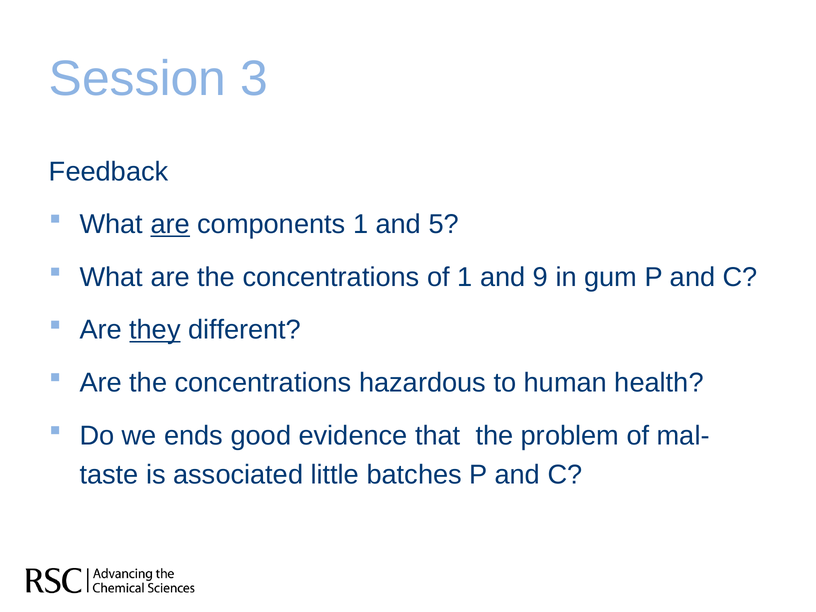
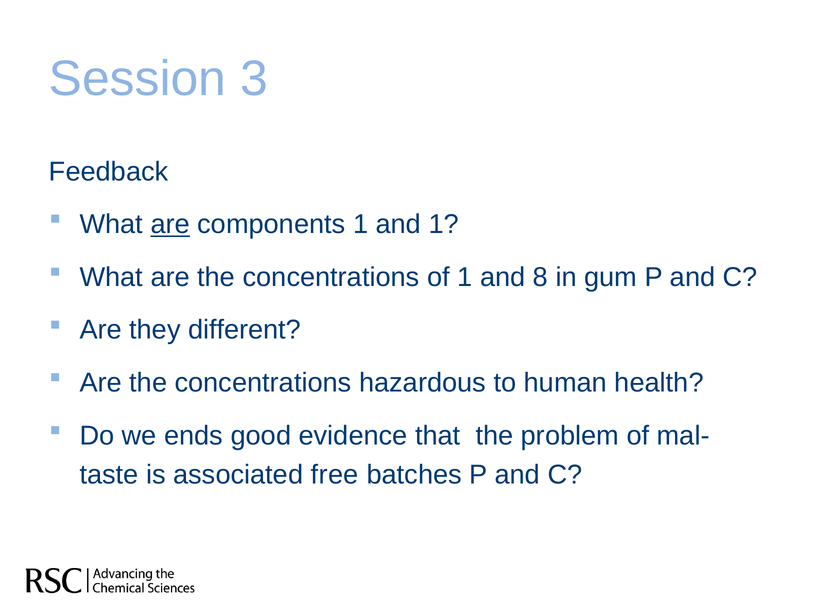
and 5: 5 -> 1 (444, 224)
9: 9 -> 8 (540, 277)
they underline: present -> none (155, 330)
little: little -> free (335, 475)
